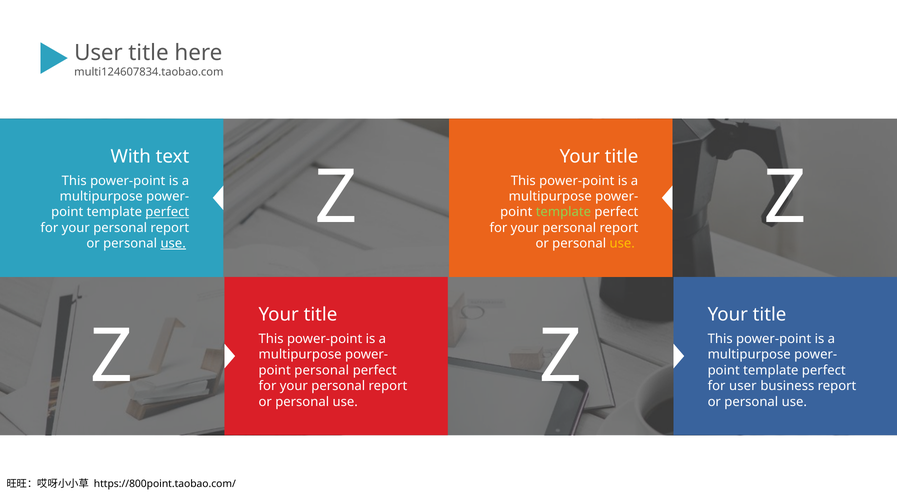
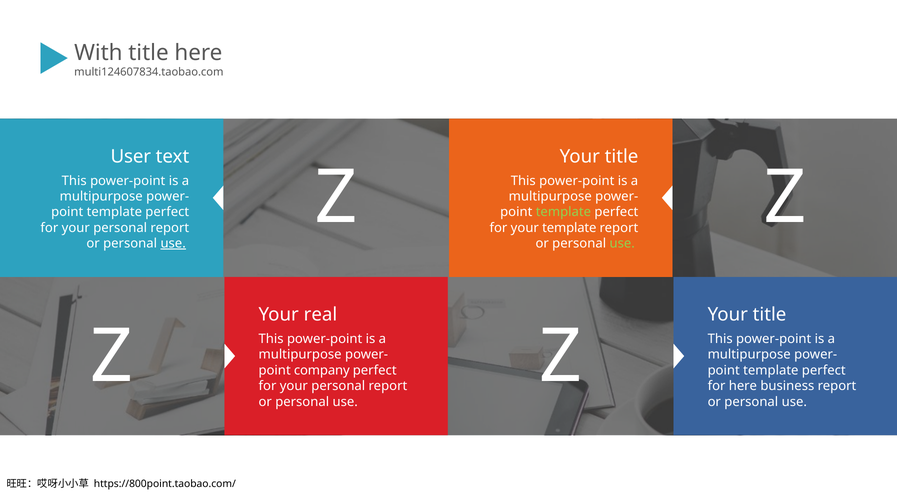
User: User -> With (98, 53)
With: With -> User (131, 157)
perfect underline: present -> none (167, 212)
personal: personal -> template (569, 228)
use colour: yellow -> light green (622, 244)
title: title -> real (320, 315)
personal: personal -> company (322, 371)
for user: user -> here (743, 386)
